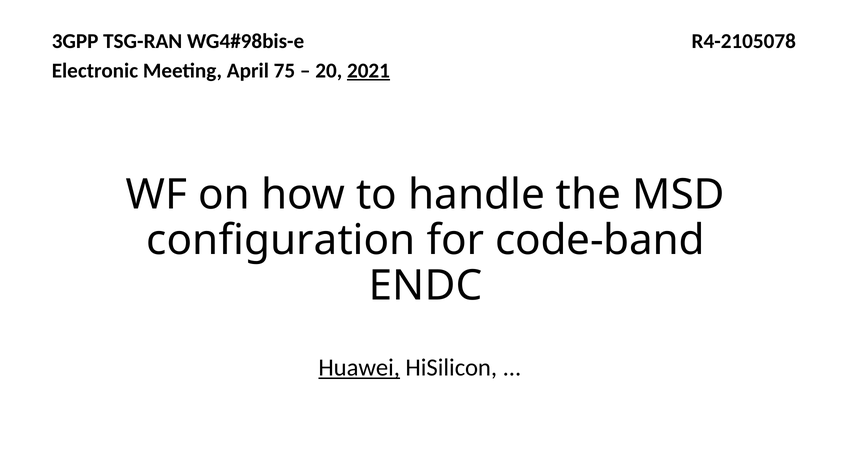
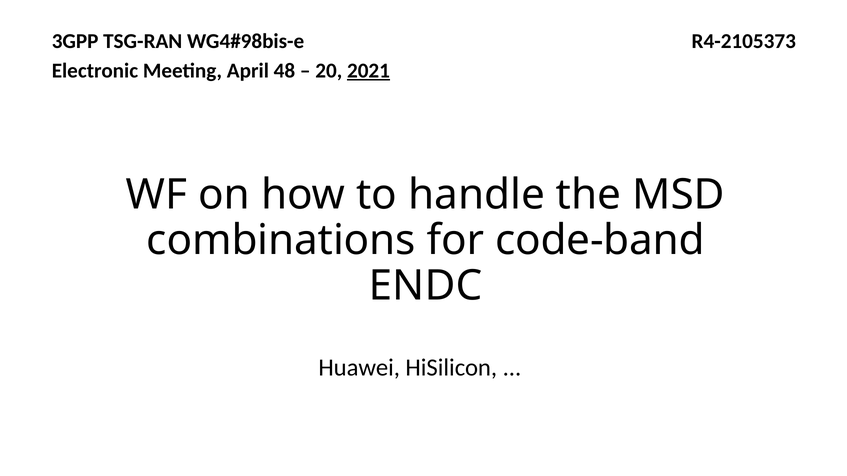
R4-2105078: R4-2105078 -> R4-2105373 (744, 41)
75: 75 -> 48 (284, 71)
configuration: configuration -> combinations (281, 241)
Huawei underline: present -> none (359, 368)
